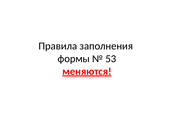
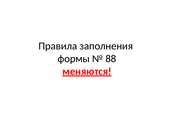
53: 53 -> 88 (111, 59)
